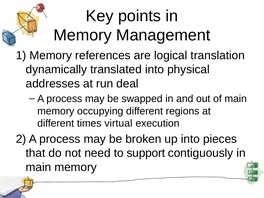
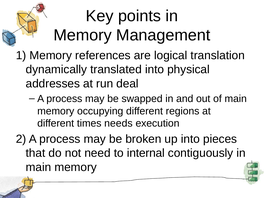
virtual: virtual -> needs (118, 123)
support: support -> internal (146, 153)
